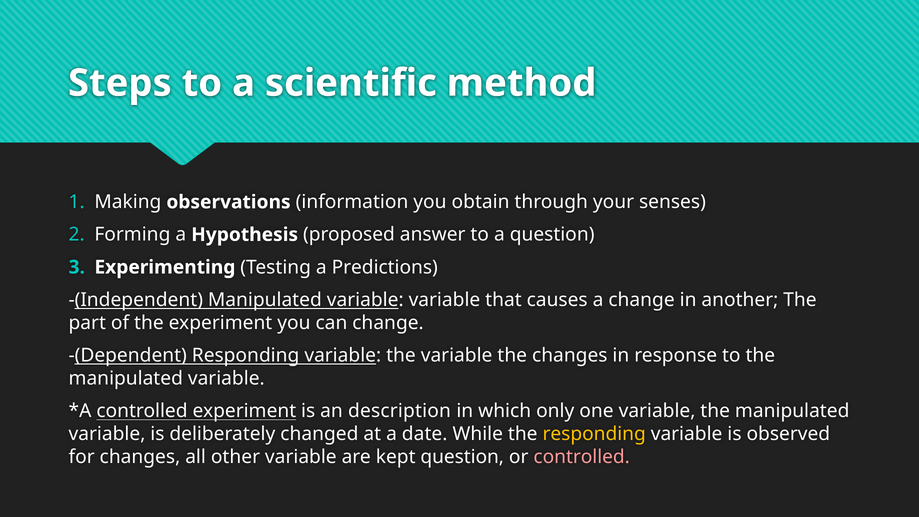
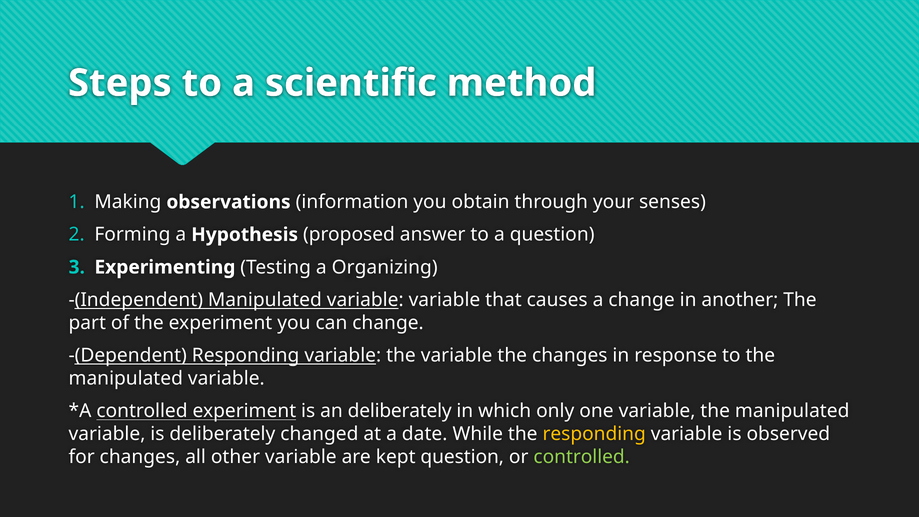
Predictions: Predictions -> Organizing (385, 267)
an description: description -> deliberately (400, 411)
controlled colour: pink -> light green (582, 457)
